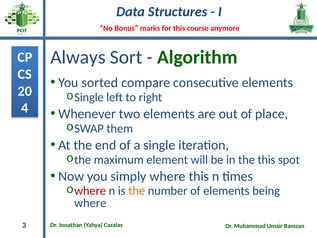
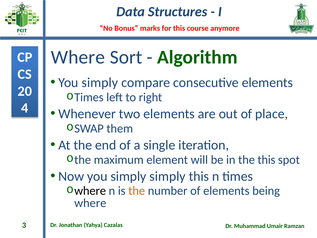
Always: Always -> Where (78, 57)
sorted: sorted -> simply (100, 82)
Single: Single -> Times (89, 97)
simply where: where -> simply (168, 176)
where colour: red -> black (90, 191)
